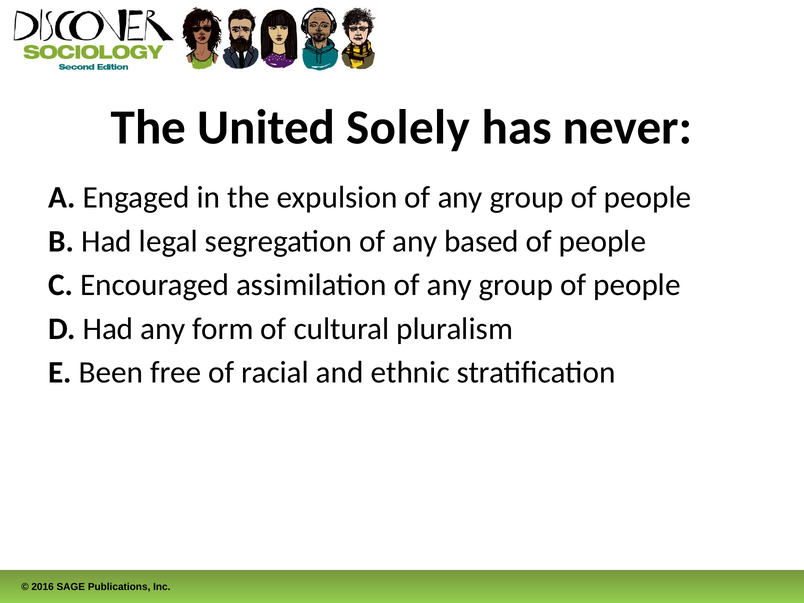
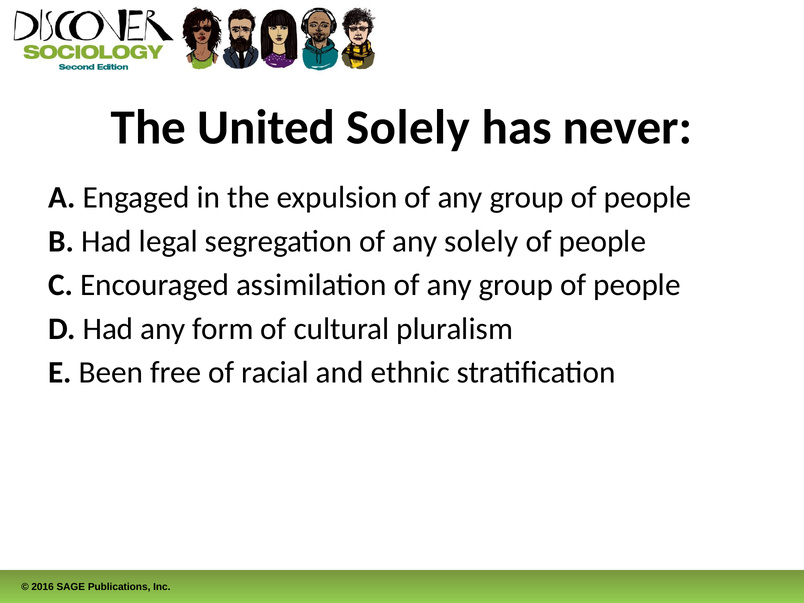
any based: based -> solely (481, 241)
